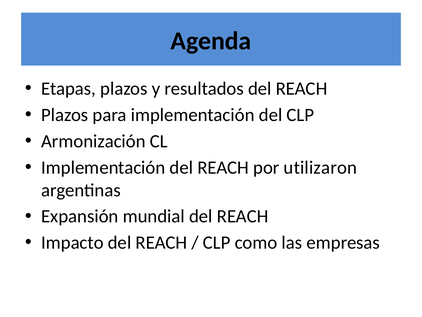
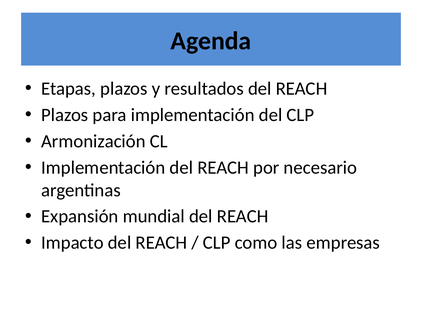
utilizaron: utilizaron -> necesario (320, 167)
